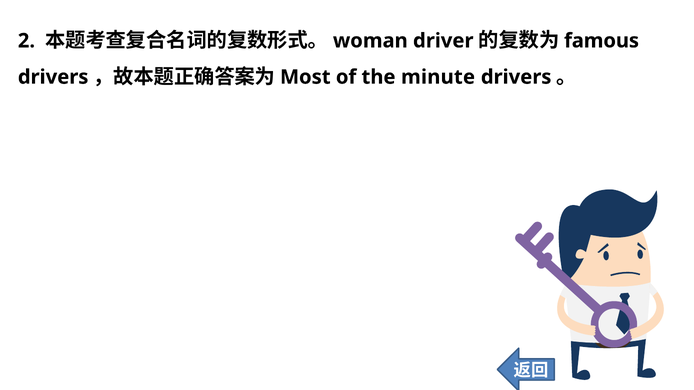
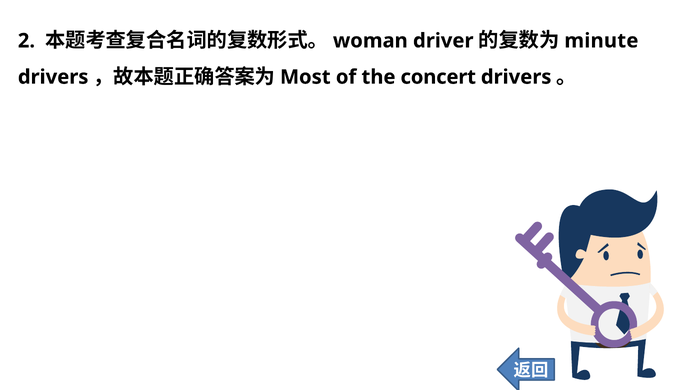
famous: famous -> minute (601, 41)
minute: minute -> concert (438, 77)
